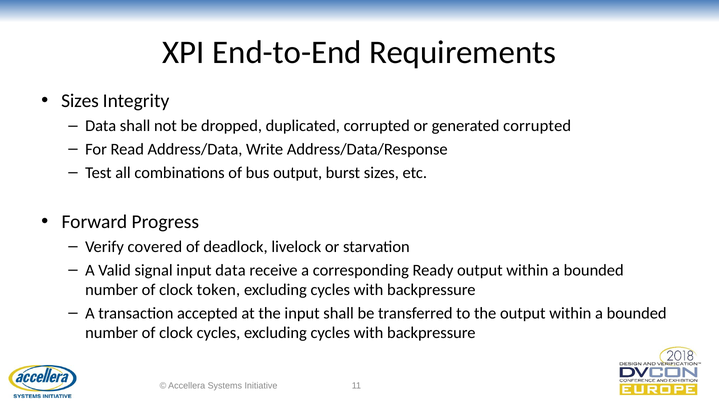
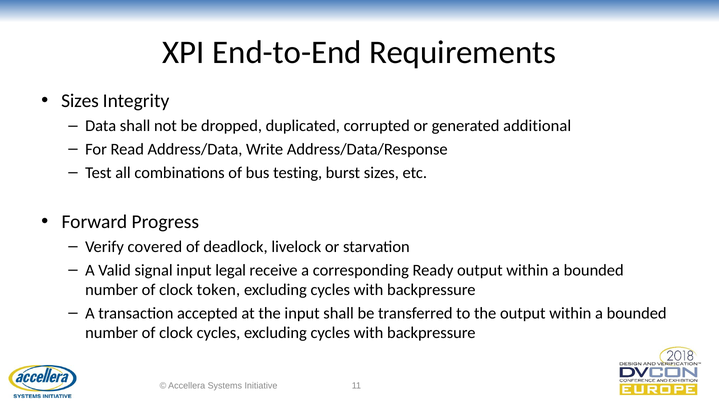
generated corrupted: corrupted -> additional (537, 126)
bus output: output -> testing (298, 173)
input data: data -> legal (231, 270)
